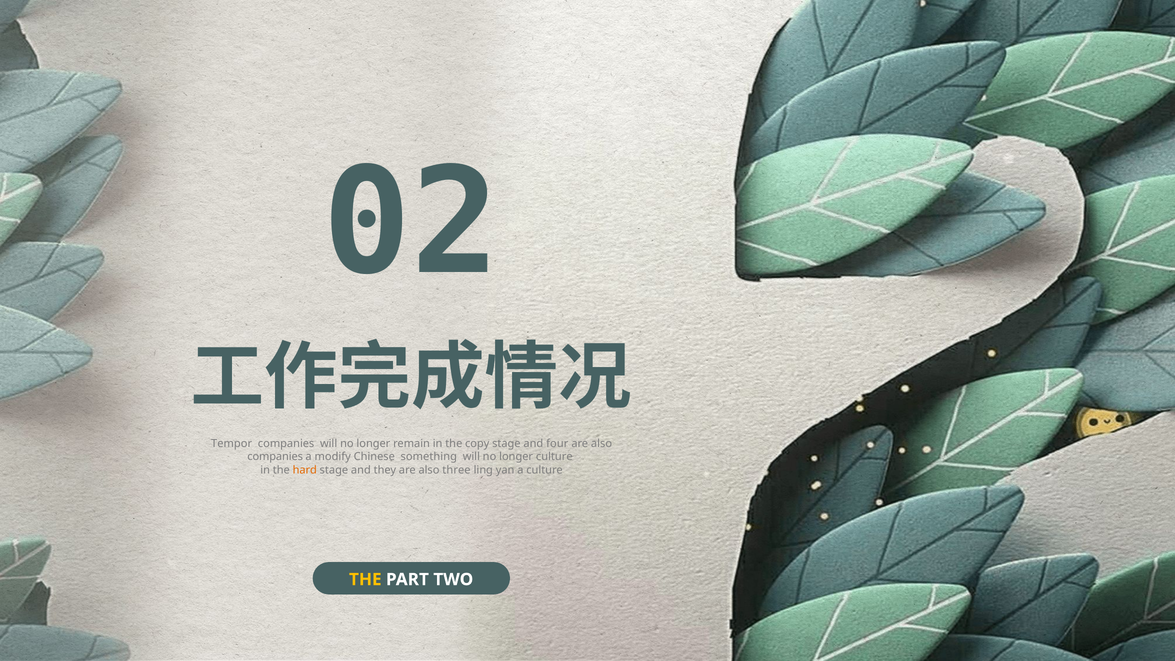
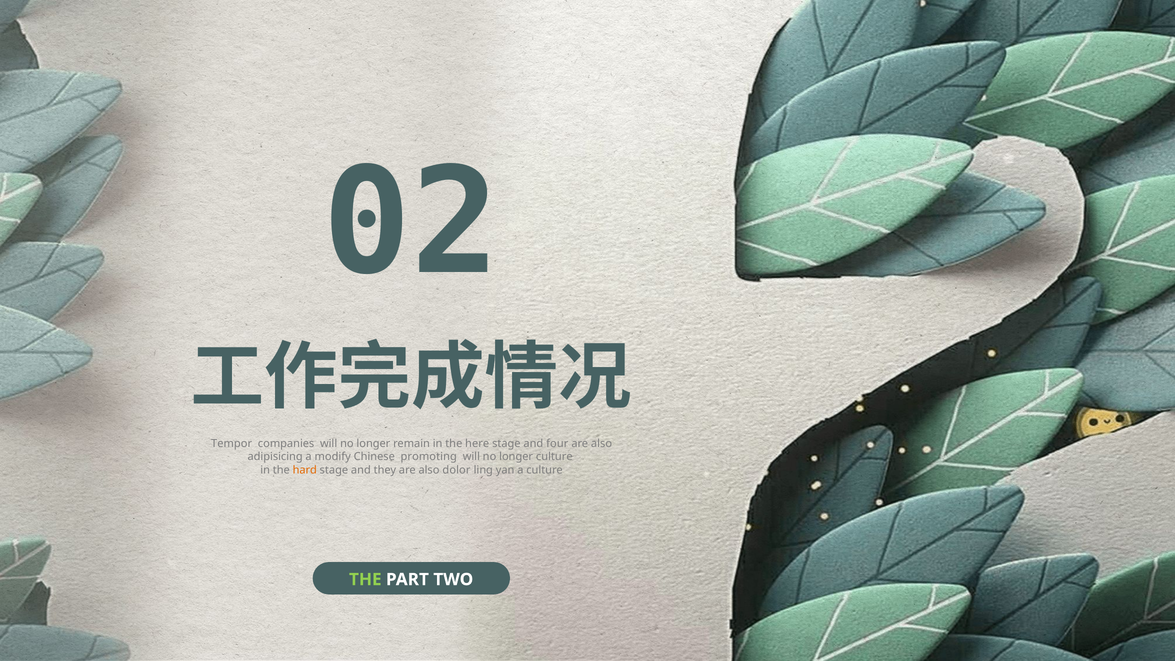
copy: copy -> here (477, 443)
companies: companies -> adipisicing (275, 457)
something: something -> promoting (429, 457)
three: three -> dolor (456, 470)
THE colour: yellow -> light green (365, 579)
